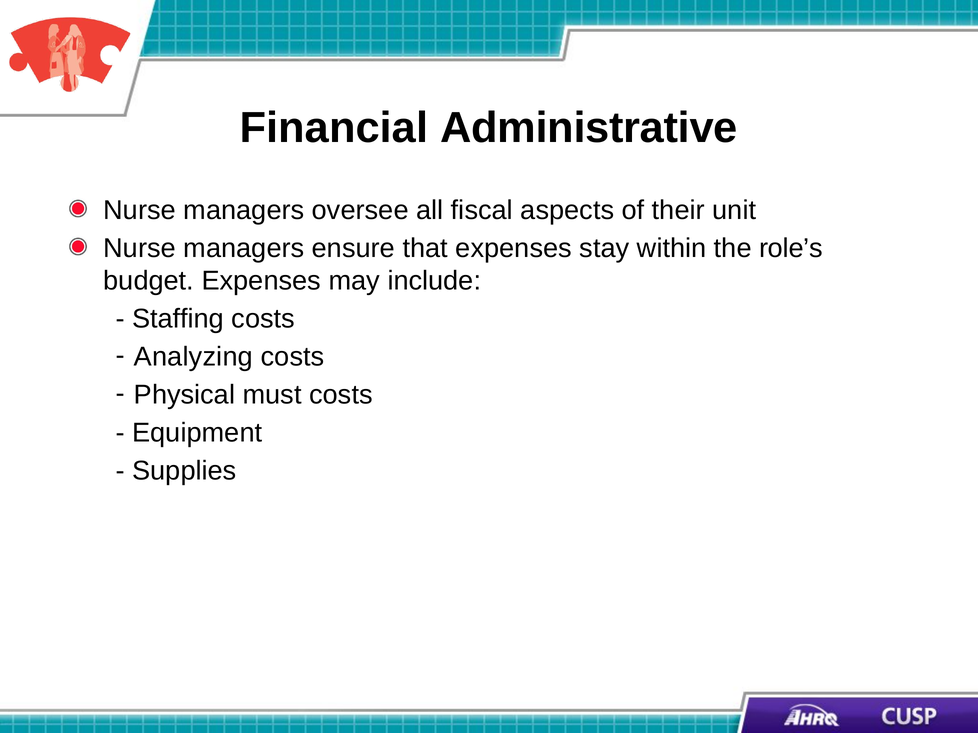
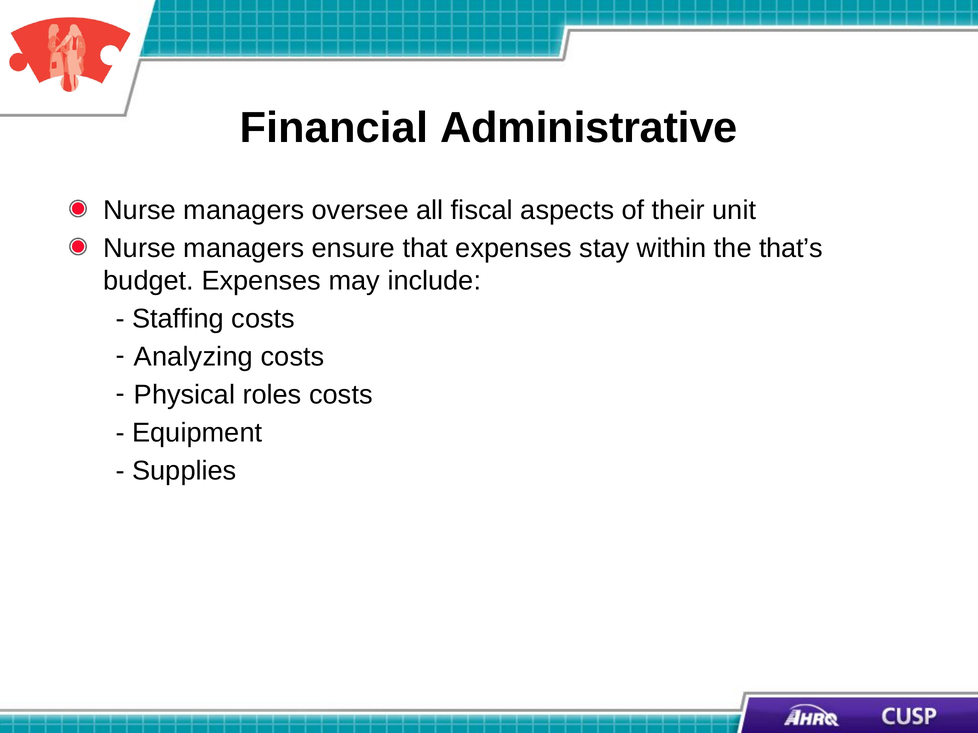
role’s: role’s -> that’s (791, 249)
must: must -> roles (272, 395)
